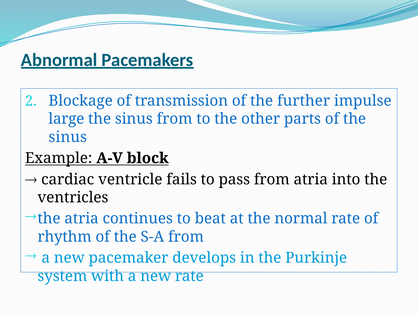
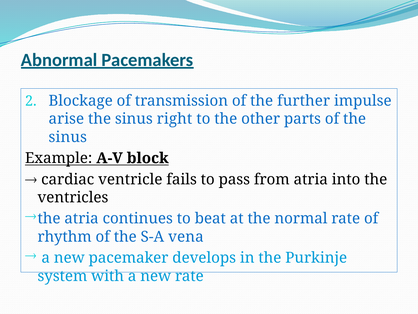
large: large -> arise (66, 119)
sinus from: from -> right (175, 119)
S-A from: from -> vena (186, 236)
